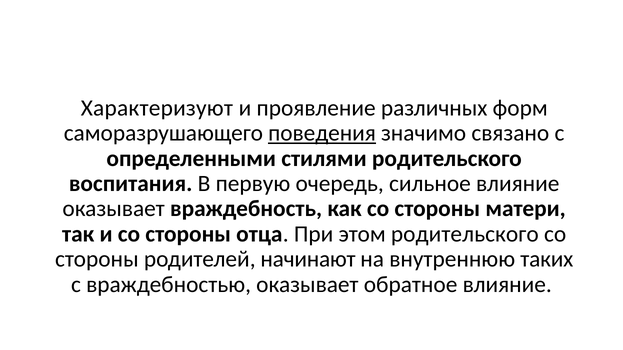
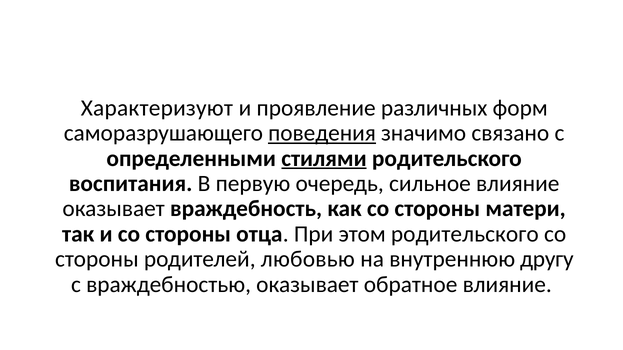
стилями underline: none -> present (324, 159)
начинают: начинают -> любовью (308, 260)
таких: таких -> другу (547, 260)
